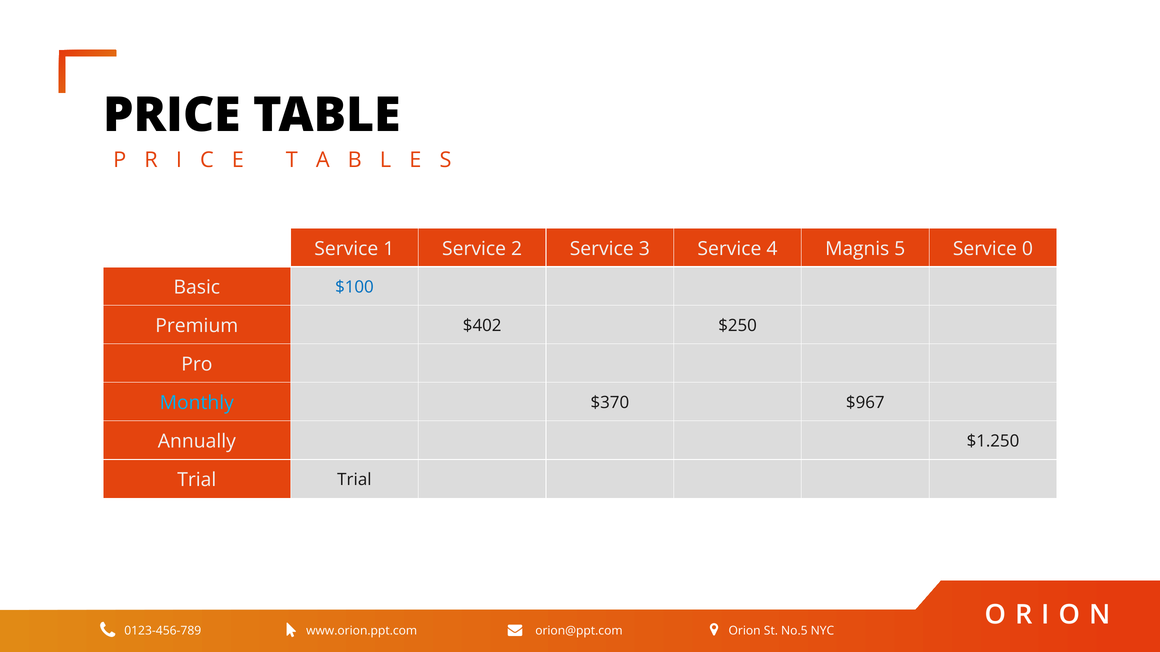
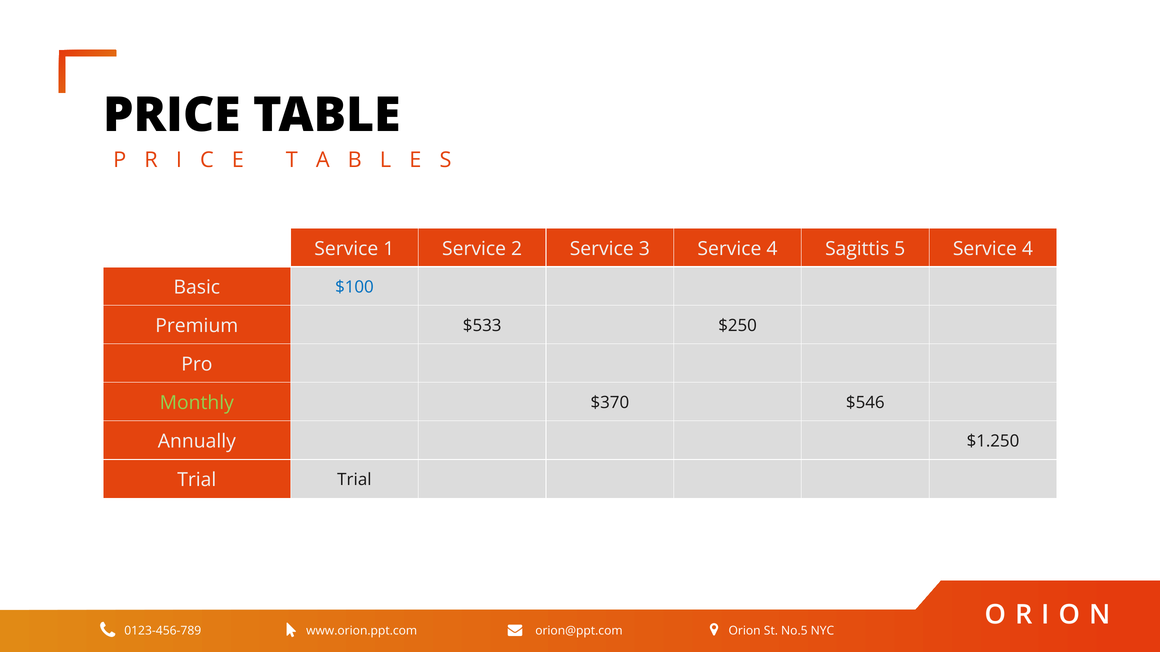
Magnis: Magnis -> Sagittis (857, 249)
5 Service 0: 0 -> 4 (1027, 249)
$402: $402 -> $533 (482, 326)
Monthly colour: light blue -> light green (197, 403)
$967: $967 -> $546 (865, 403)
